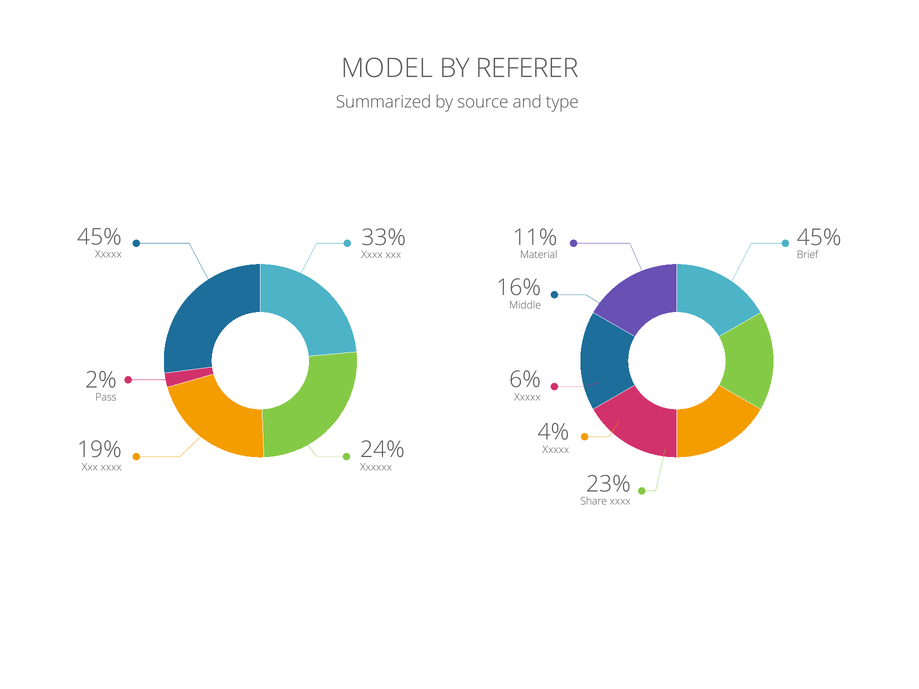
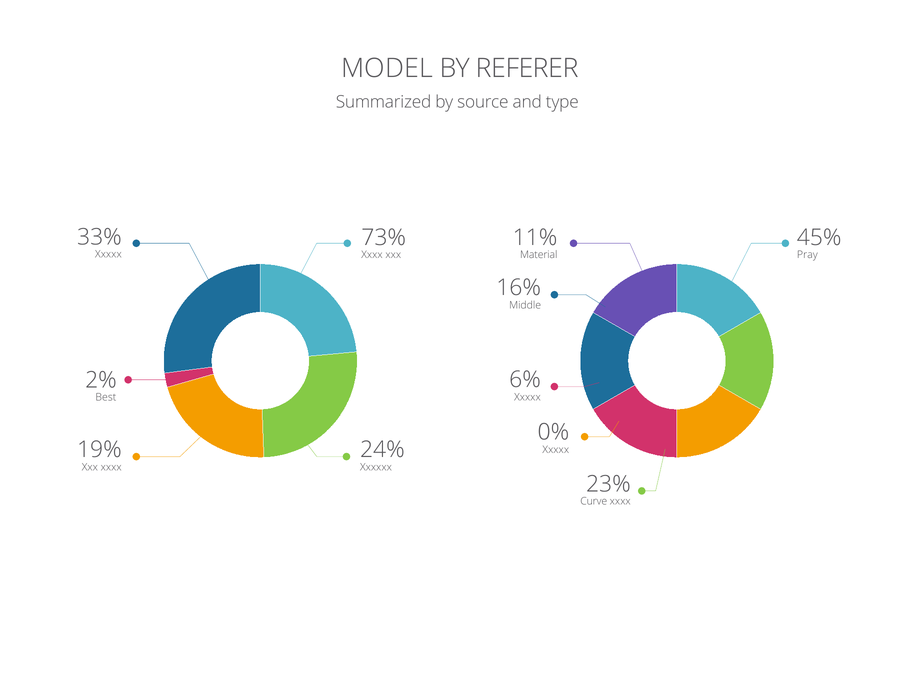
45%: 45% -> 33% (99, 237)
33%: 33% -> 73% (384, 238)
Brief: Brief -> Pray (807, 255)
Pass: Pass -> Best (106, 398)
4%: 4% -> 0% (553, 432)
Share: Share -> Curve (594, 502)
